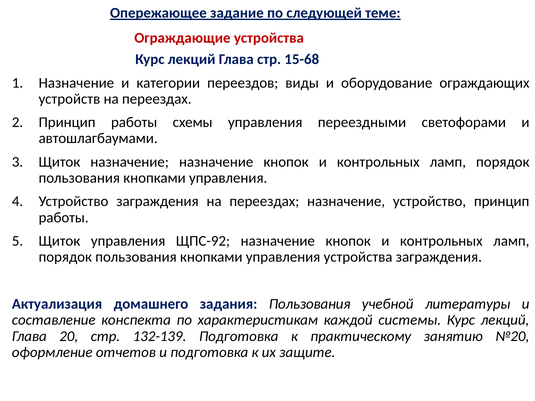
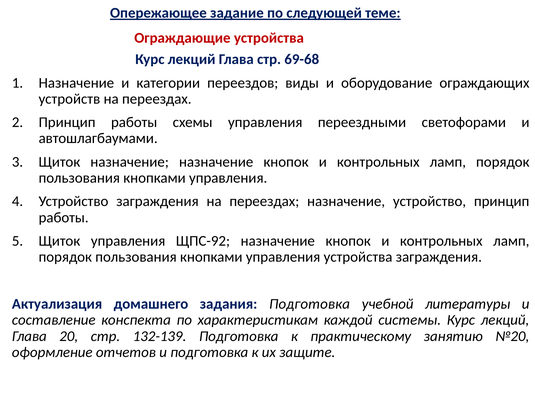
15-68: 15-68 -> 69-68 (302, 59)
задания Пользования: Пользования -> Подготовка (310, 304)
